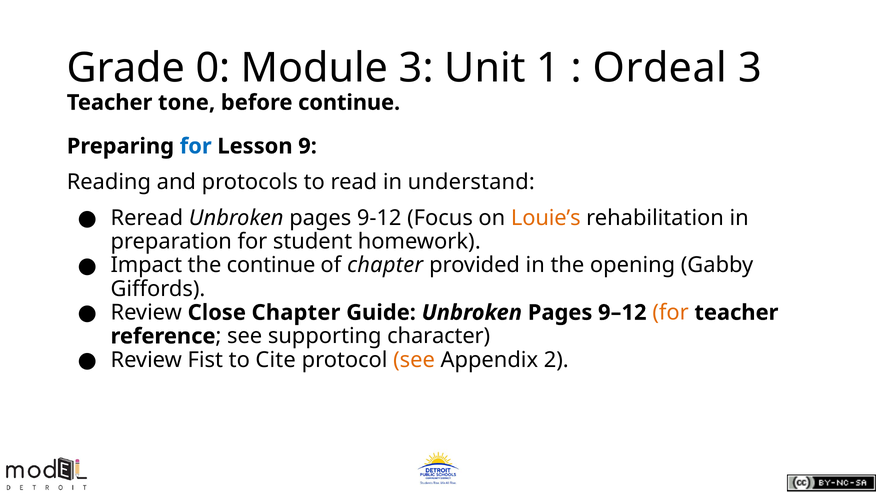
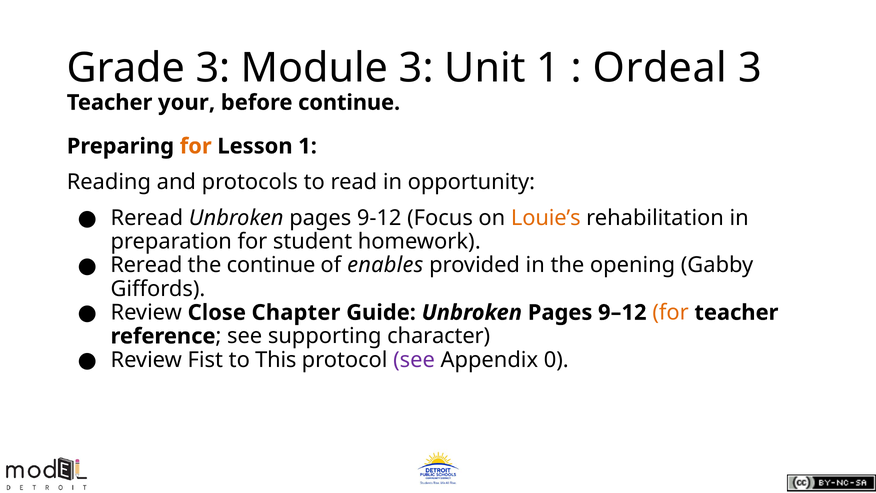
Grade 0: 0 -> 3 (213, 68)
tone: tone -> your (187, 103)
for colour: blue -> orange (196, 146)
Lesson 9: 9 -> 1 (308, 146)
understand: understand -> opportunity (471, 182)
Impact: Impact -> Reread (146, 265)
of chapter: chapter -> enables (385, 265)
Cite: Cite -> This (276, 360)
see colour: orange -> purple (414, 360)
2: 2 -> 0 (556, 360)
